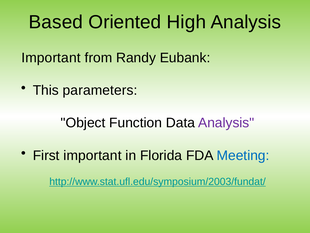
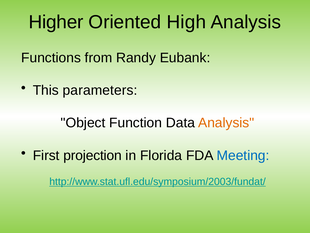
Based: Based -> Higher (56, 22)
Important: Important -> Functions (51, 58)
Analysis colour: purple -> orange (226, 123)
First important: important -> projection (93, 155)
